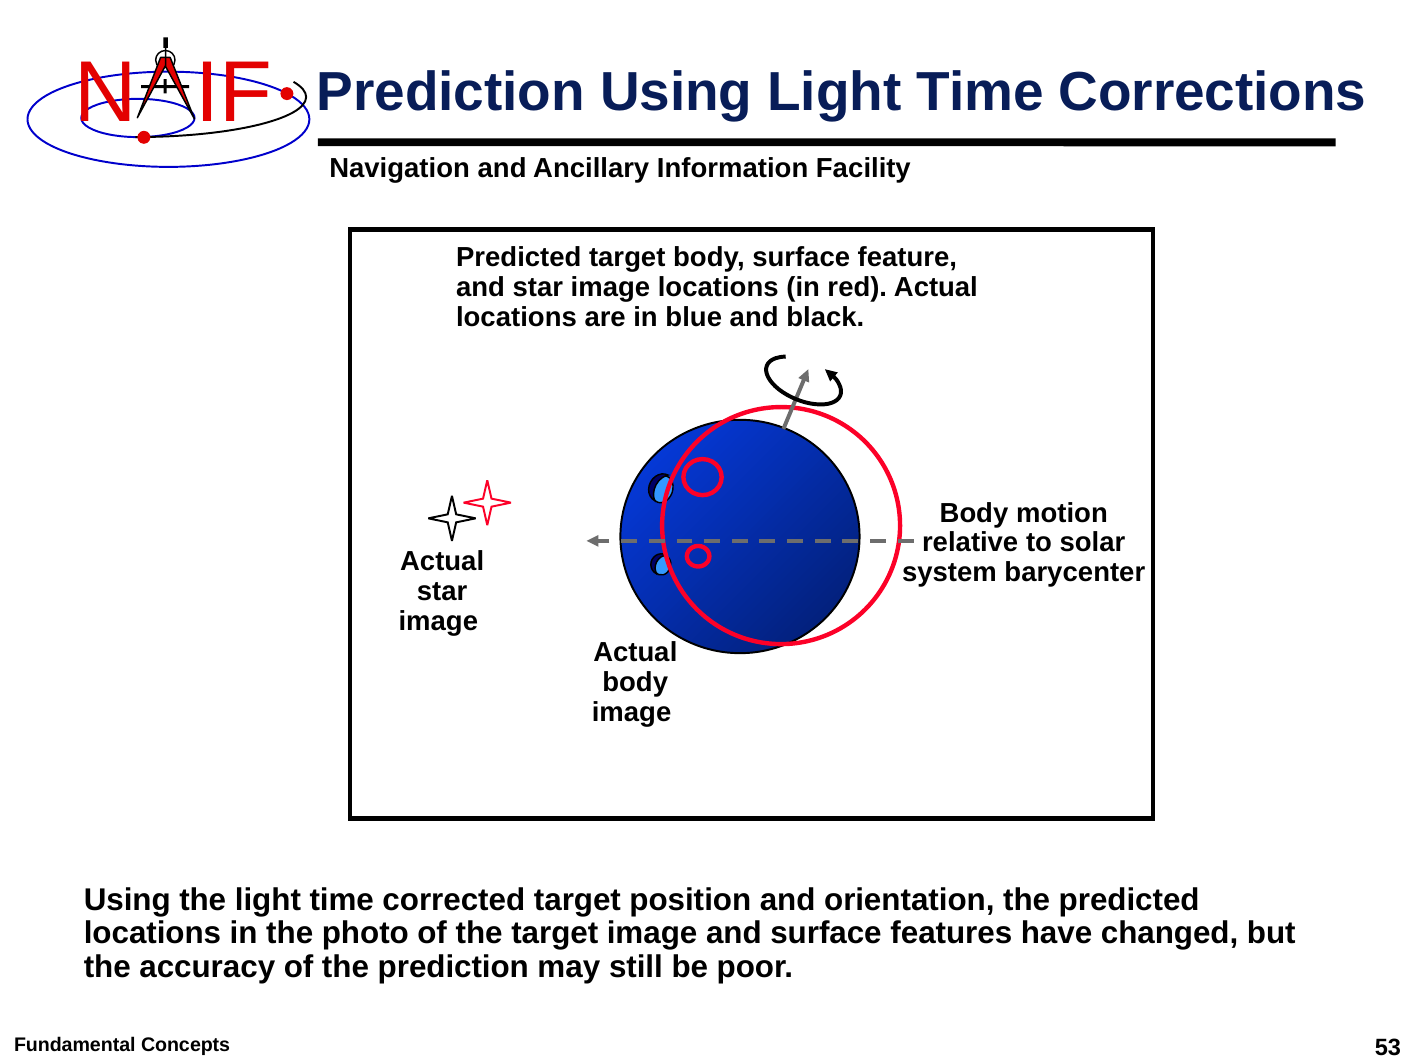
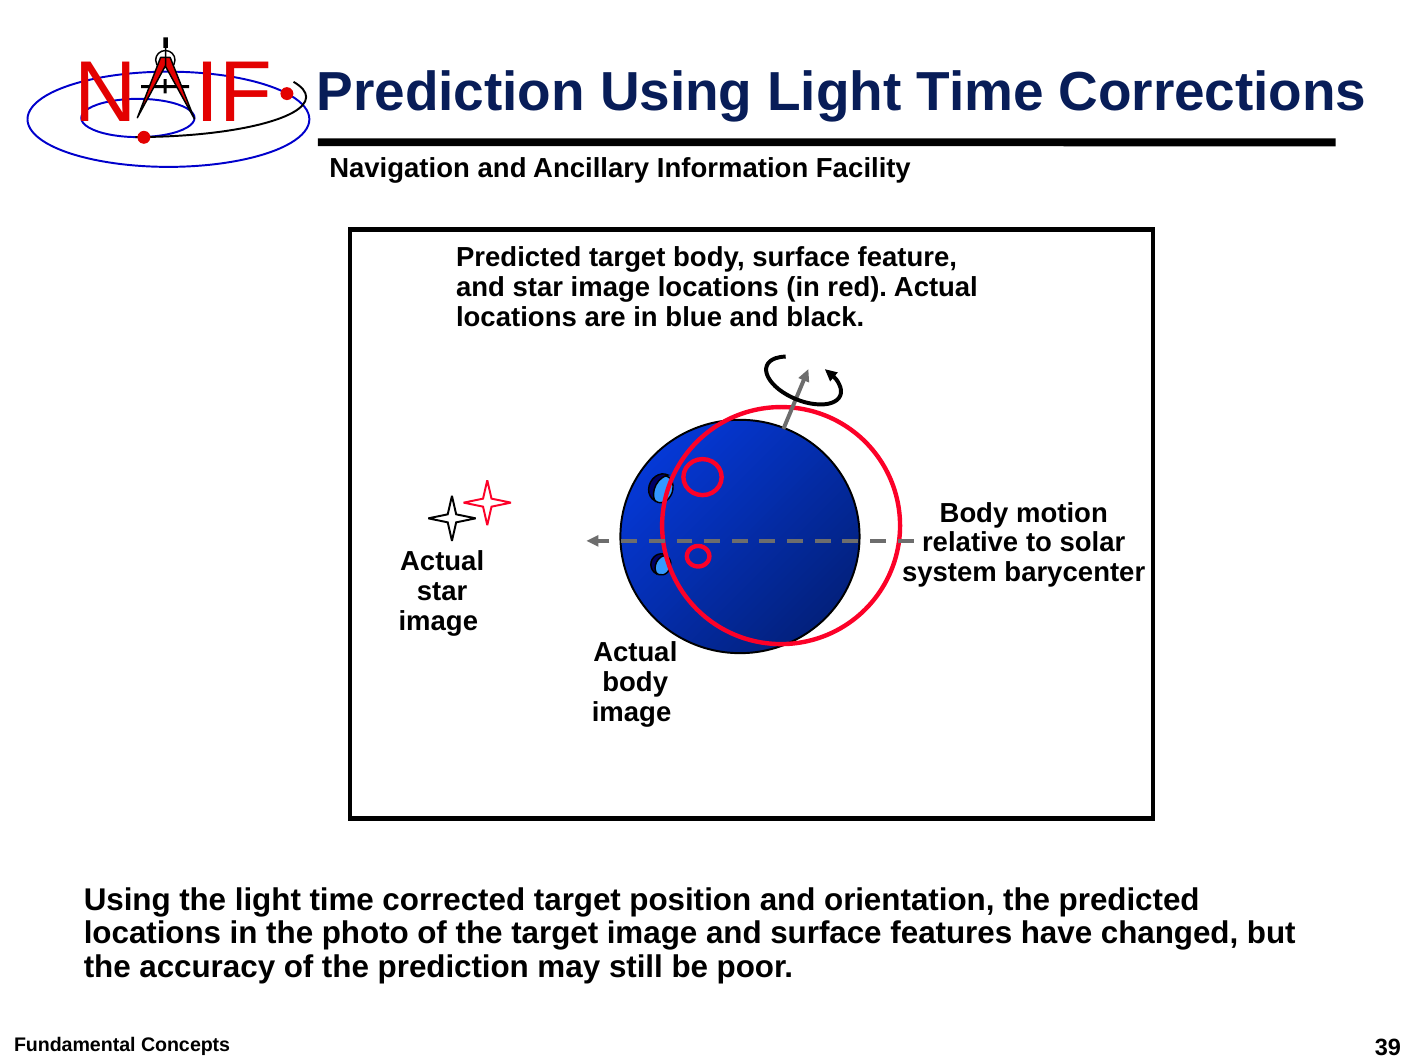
53: 53 -> 39 (1388, 1047)
